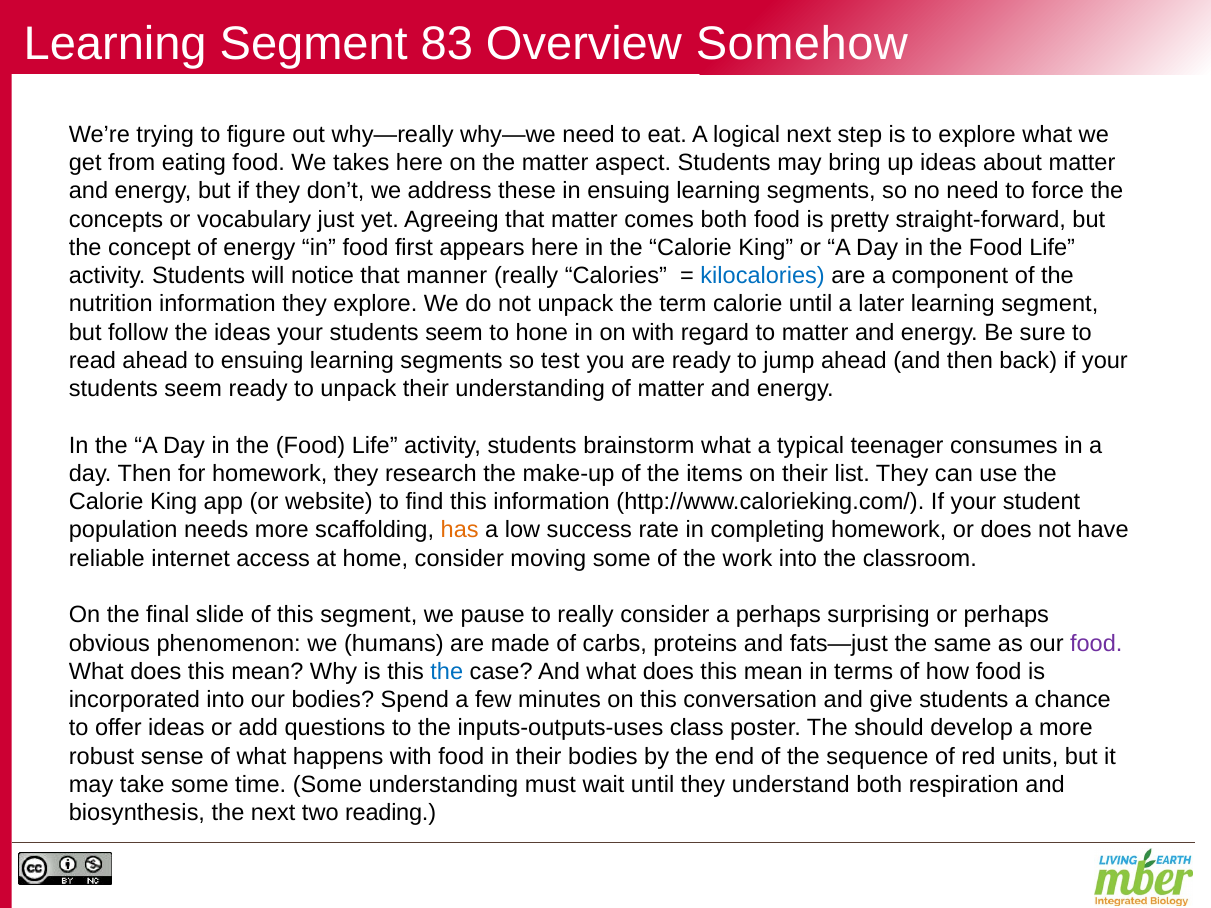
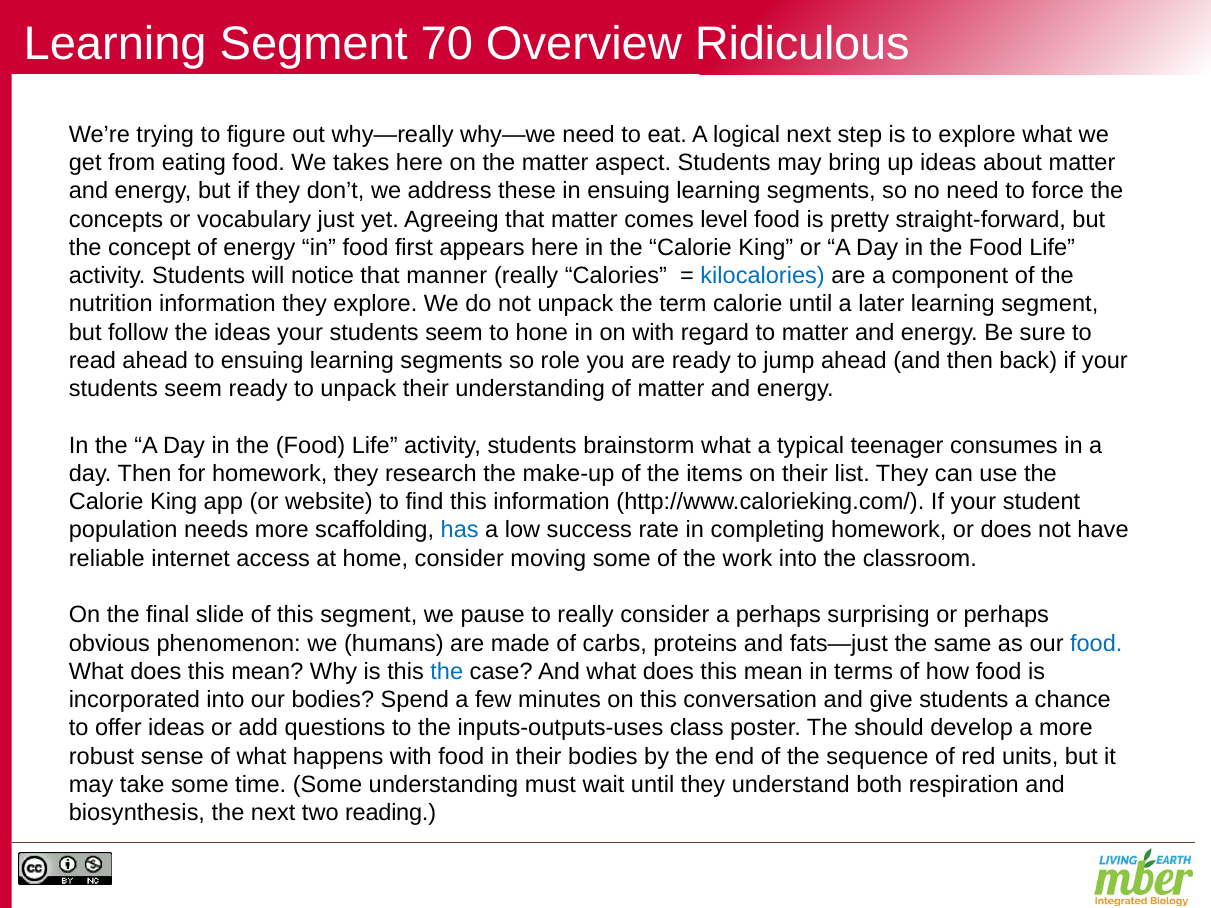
83: 83 -> 70 (447, 44)
Somehow: Somehow -> Ridiculous (802, 44)
comes both: both -> level (724, 219)
test: test -> role (560, 361)
has colour: orange -> blue (460, 530)
food colour: purple -> blue (1096, 643)
